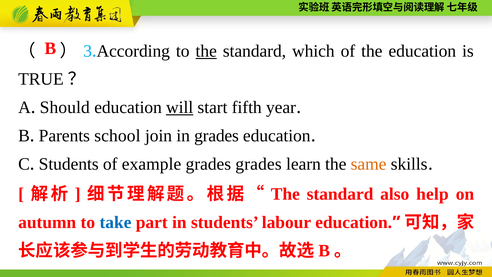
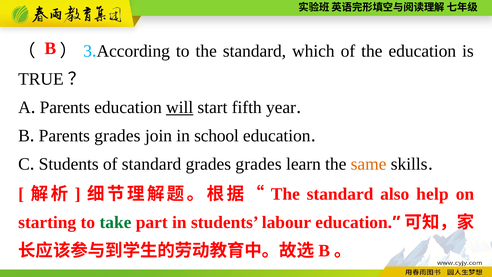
the underline: present -> none (206, 51)
Should: Should -> Parents (65, 107)
Parents school: school -> grades (117, 136)
in grades: grades -> school (216, 136)
of example: example -> standard (152, 164)
autumn: autumn -> starting (47, 222)
take colour: blue -> green (115, 222)
